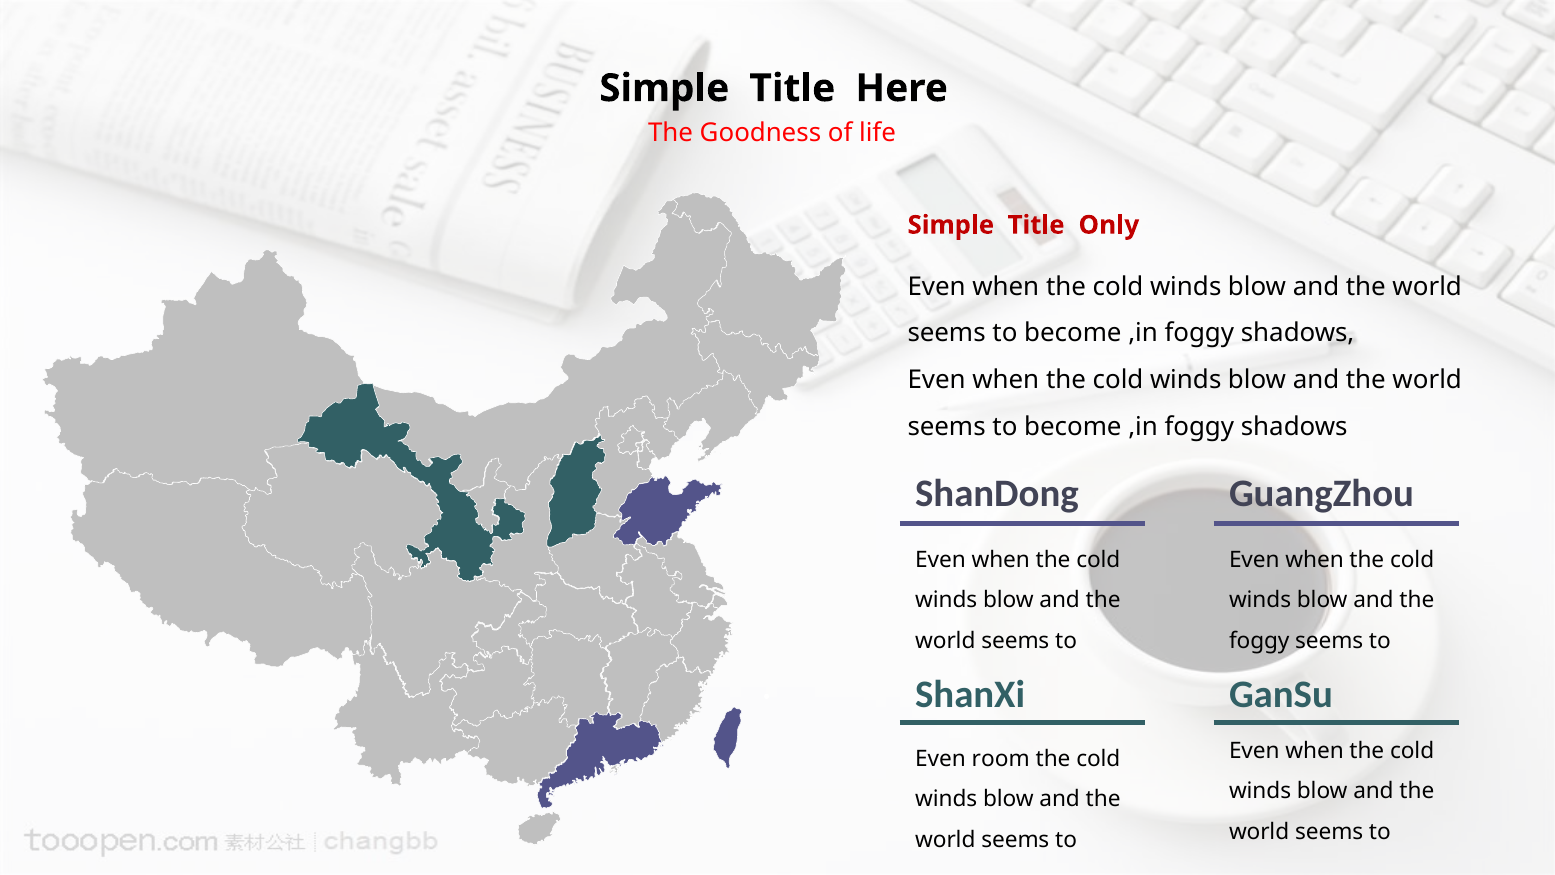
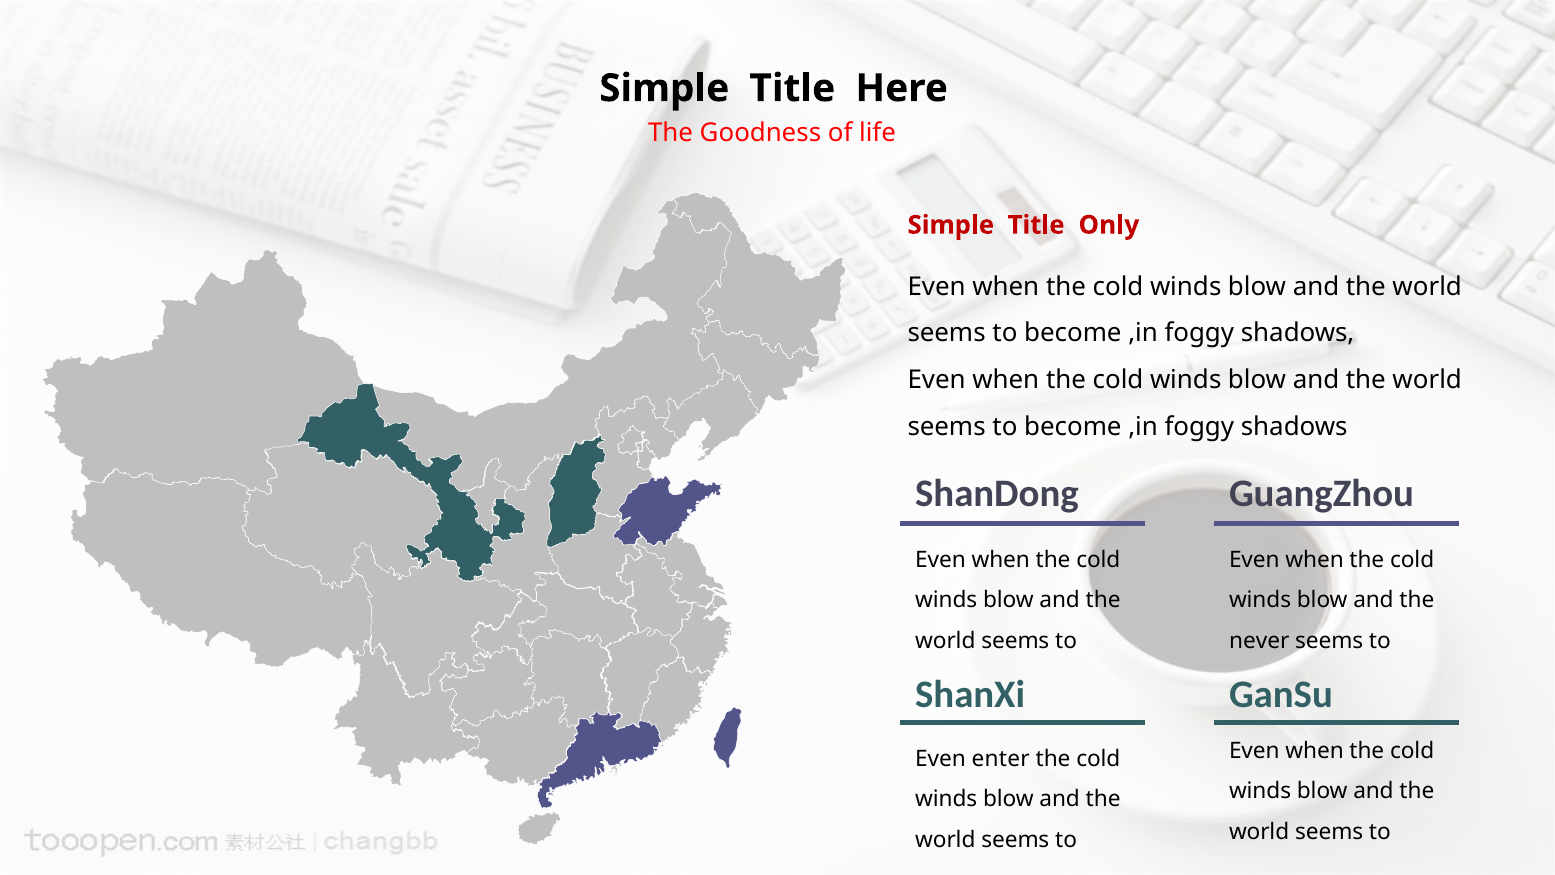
foggy: foggy -> never (1259, 641)
room: room -> enter (1001, 758)
